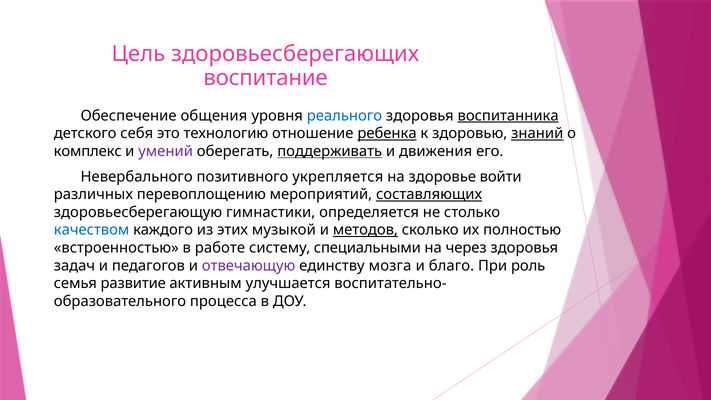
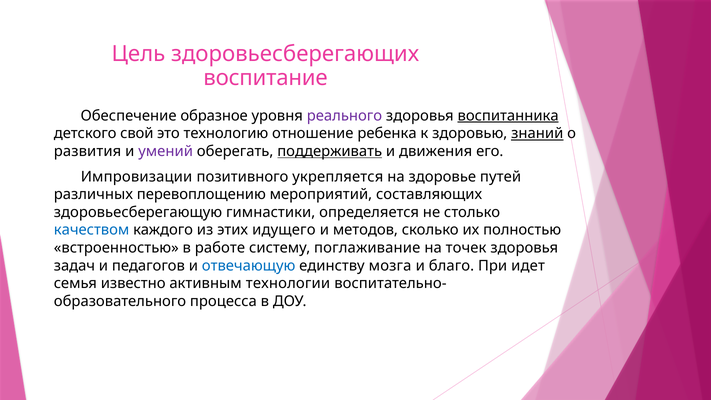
общения: общения -> образное (214, 116)
реального colour: blue -> purple (344, 116)
себя: себя -> свой (137, 134)
ребенка underline: present -> none (387, 134)
комплекс: комплекс -> развития (88, 151)
Невербального: Невербального -> Импровизации (137, 177)
войти: войти -> путей (501, 177)
составляющих underline: present -> none (429, 194)
музыкой: музыкой -> идущего (284, 230)
методов underline: present -> none (365, 230)
специальными: специальными -> поглаживание (367, 248)
через: через -> точек (466, 248)
отвечающую colour: purple -> blue (249, 266)
роль: роль -> идет (528, 266)
развитие: развитие -> известно (133, 283)
улучшается: улучшается -> технологии (288, 283)
